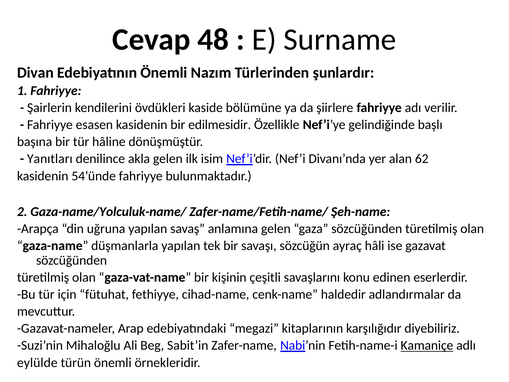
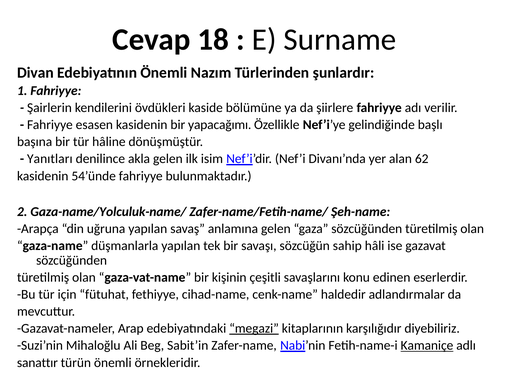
48: 48 -> 18 (213, 40)
edilmesidir: edilmesidir -> yapacağımı (220, 125)
ayraç: ayraç -> sahip (347, 246)
megazi underline: none -> present (254, 328)
eylülde: eylülde -> sanattır (37, 362)
